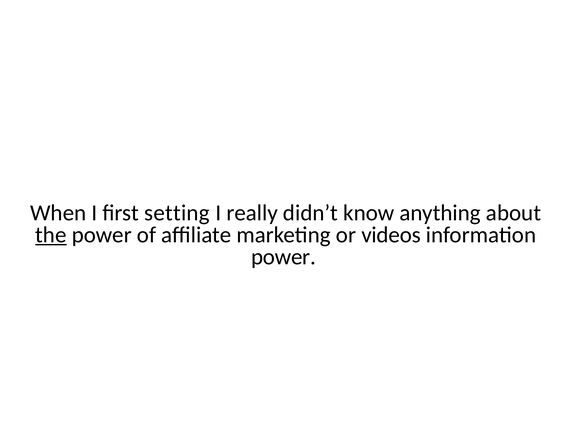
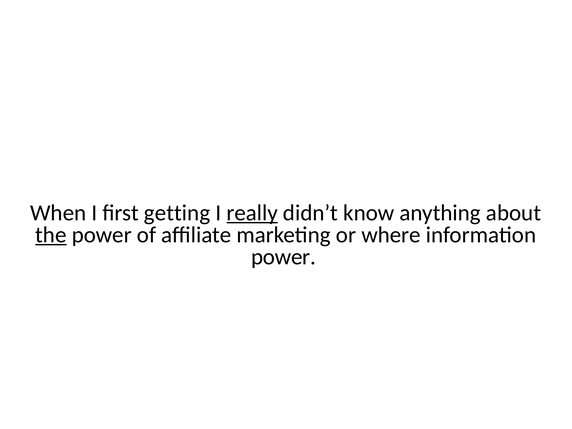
setting: setting -> getting (177, 213)
really underline: none -> present (252, 213)
videos: videos -> where (391, 235)
